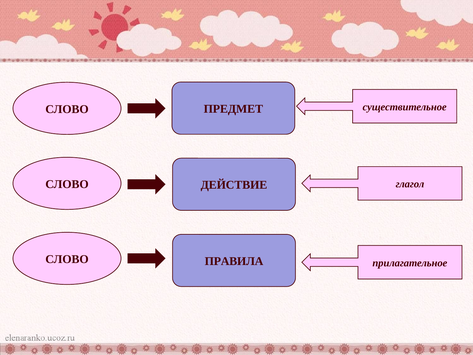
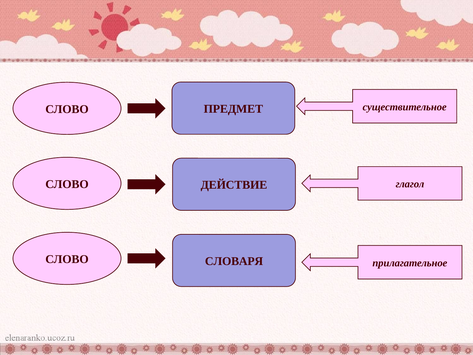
ПРАВИЛА: ПРАВИЛА -> СЛОВАРЯ (234, 261)
